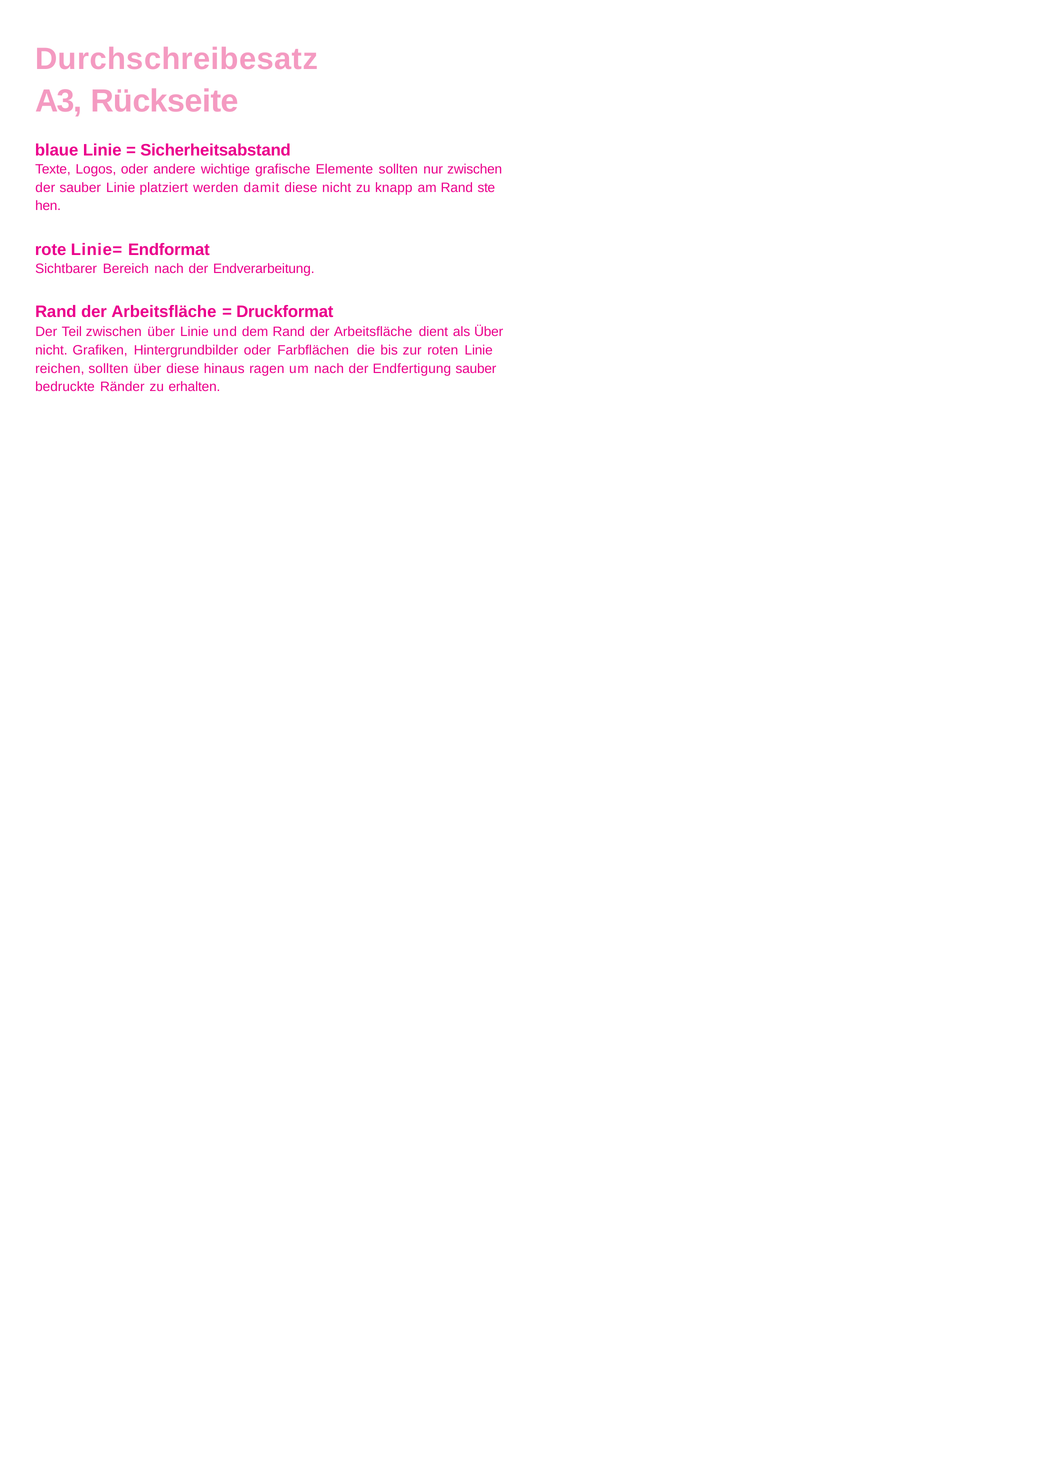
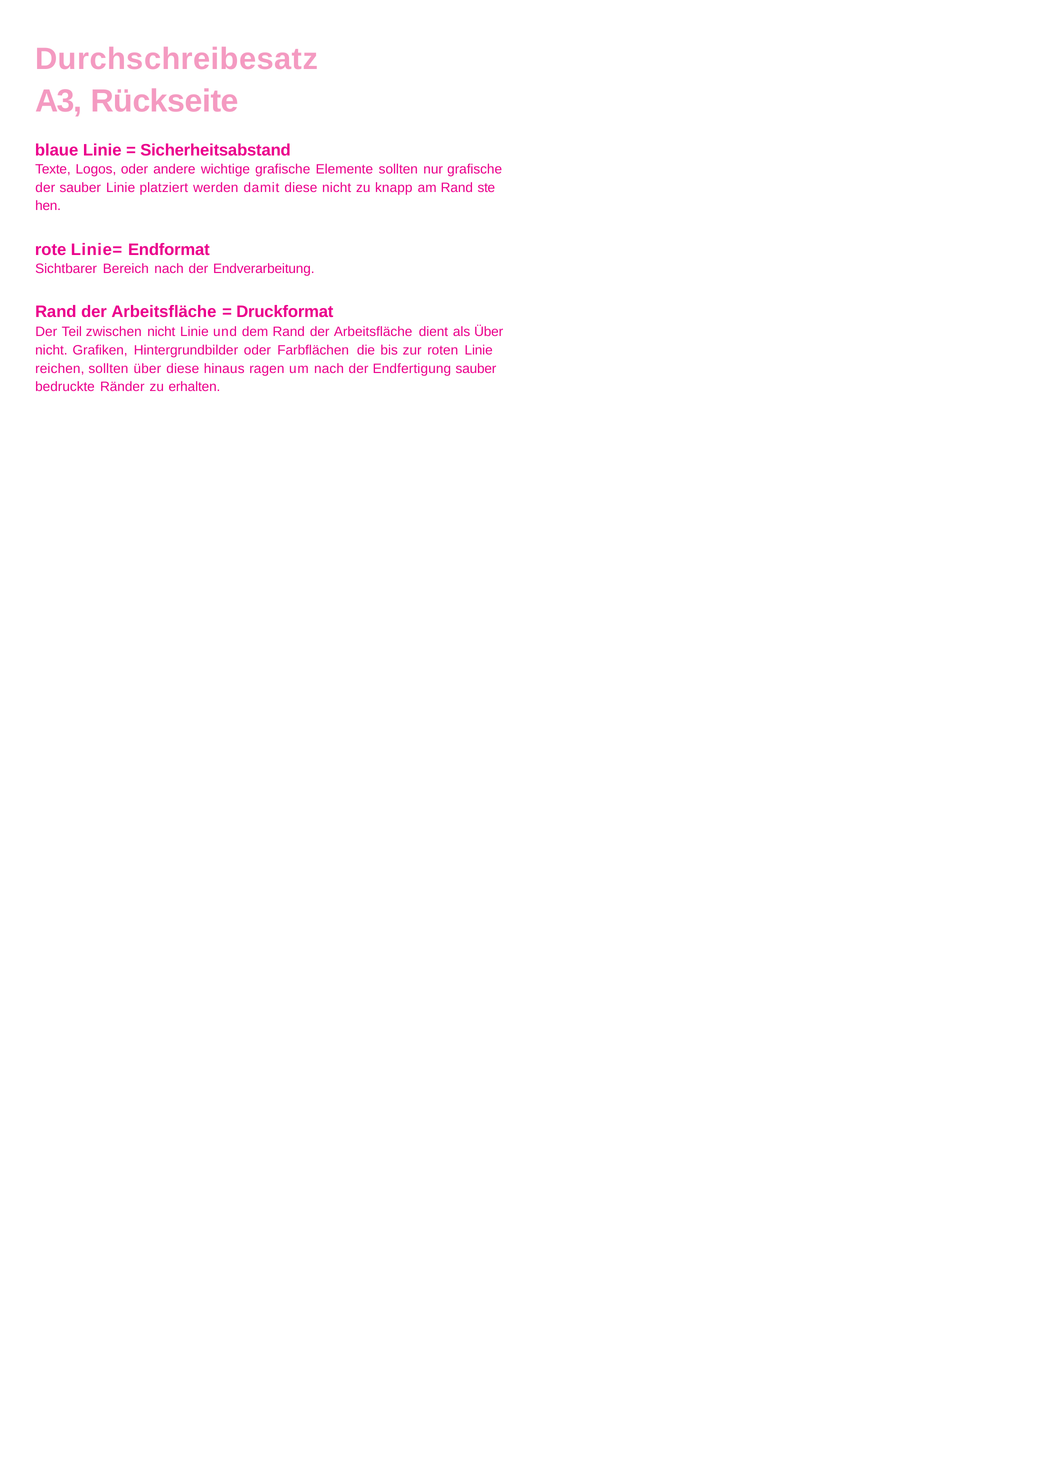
nur zwischen: zwischen -> grafische (475, 169)
zwischen über: über -> nicht (161, 332)
